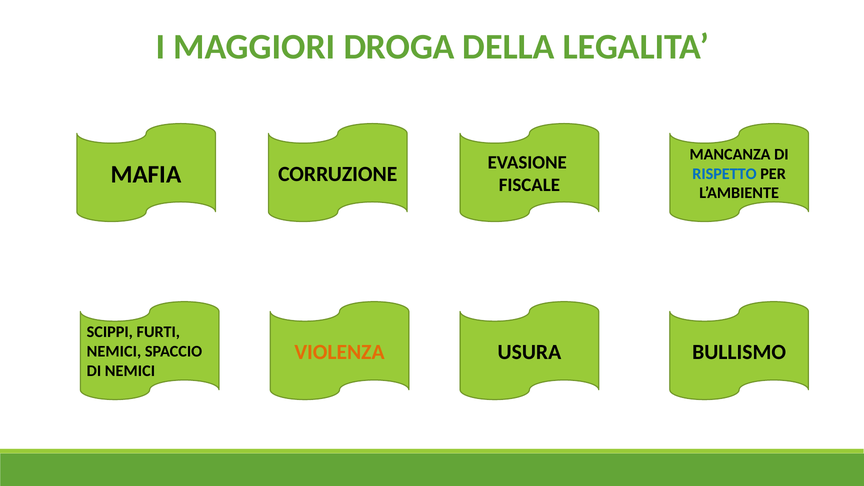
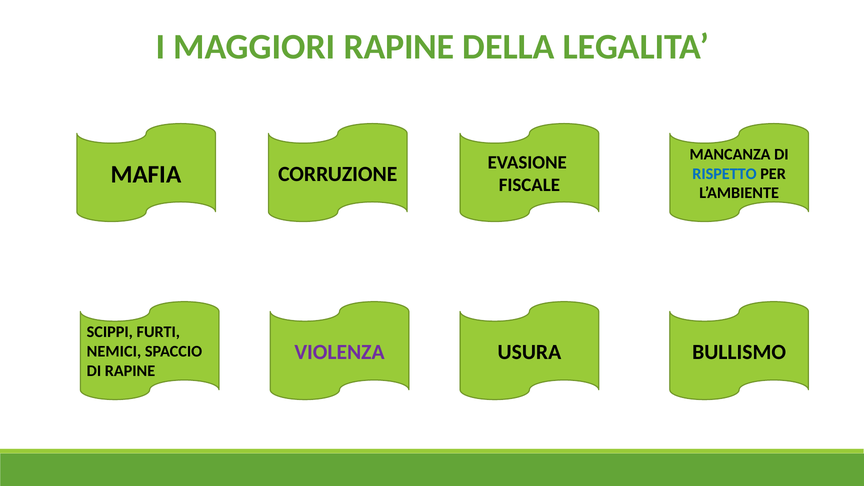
MAGGIORI DROGA: DROGA -> RAPINE (399, 47)
VIOLENZA colour: orange -> purple (339, 352)
DI NEMICI: NEMICI -> RAPINE (130, 371)
